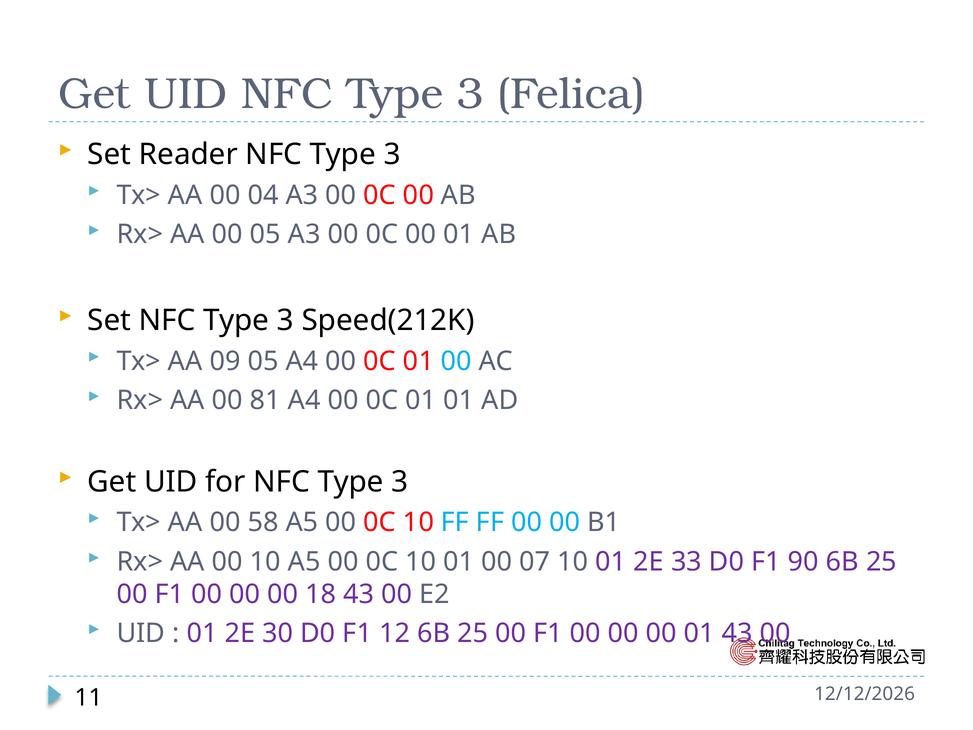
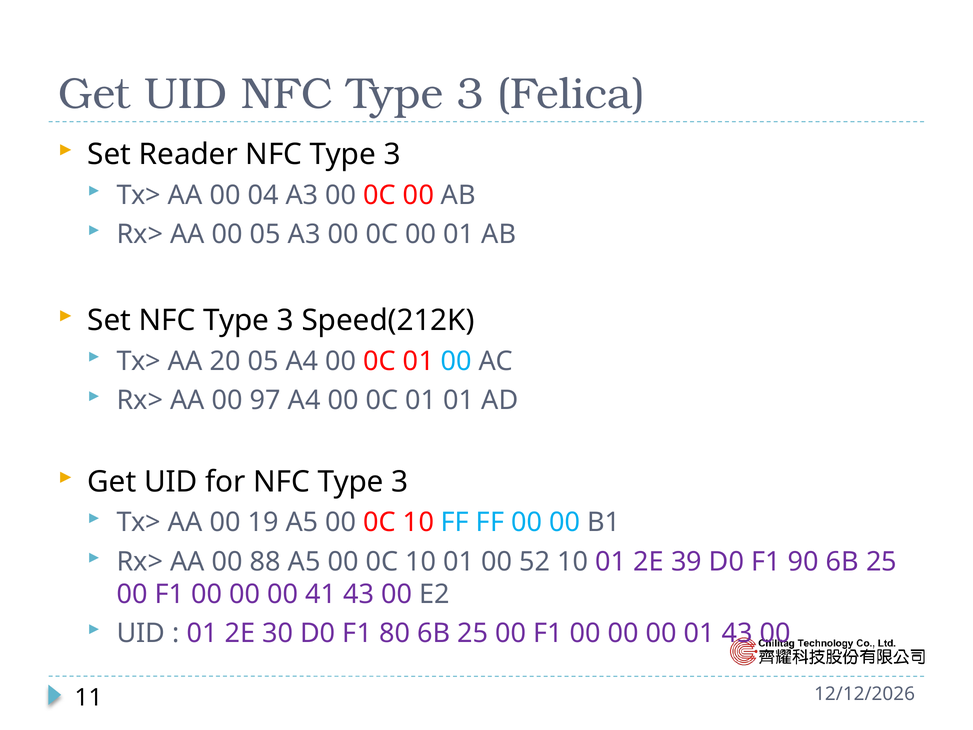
09: 09 -> 20 (225, 361)
81: 81 -> 97 (265, 400)
58: 58 -> 19 (263, 522)
00 10: 10 -> 88 (265, 562)
07: 07 -> 52 (535, 562)
33: 33 -> 39 (687, 562)
18: 18 -> 41 (321, 594)
12: 12 -> 80 (395, 633)
